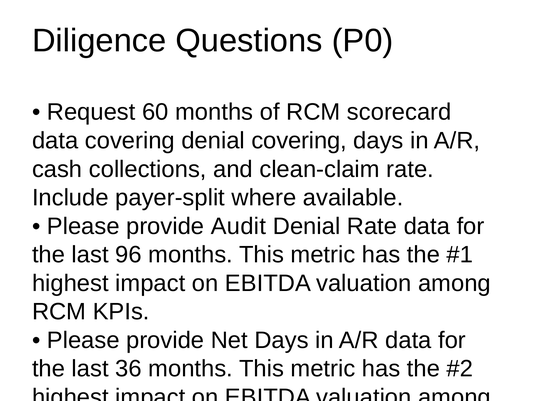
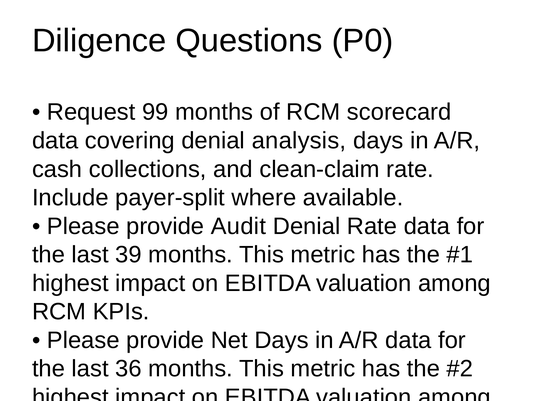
60: 60 -> 99 (155, 112)
denial covering: covering -> analysis (299, 141)
96: 96 -> 39 (128, 255)
